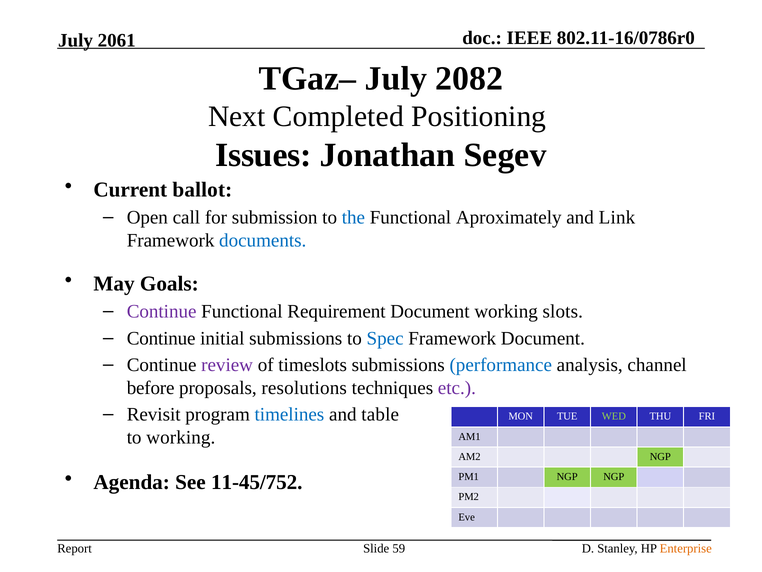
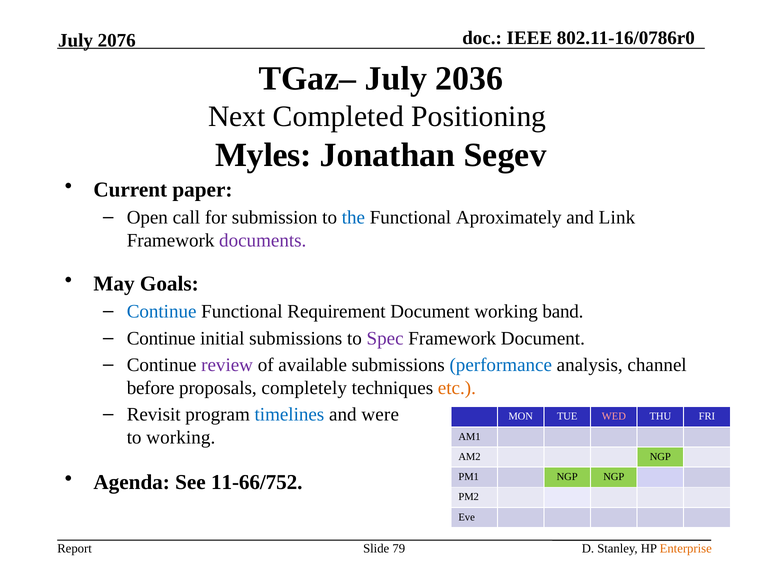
2061: 2061 -> 2076 (117, 41)
2082: 2082 -> 2036 (469, 79)
Issues: Issues -> Myles (263, 155)
ballot: ballot -> paper (202, 189)
documents colour: blue -> purple (263, 240)
Continue colour: purple -> blue (162, 311)
slots: slots -> band (563, 311)
Spec colour: blue -> purple (385, 338)
timeslots: timeslots -> available (313, 365)
resolutions: resolutions -> completely (304, 387)
etc colour: purple -> orange (457, 387)
table: table -> were (380, 414)
WED colour: light green -> pink (614, 416)
11-45/752: 11-45/752 -> 11-66/752 (257, 482)
59: 59 -> 79 (399, 548)
